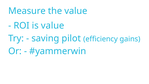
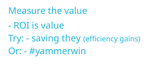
pilot: pilot -> they (71, 38)
